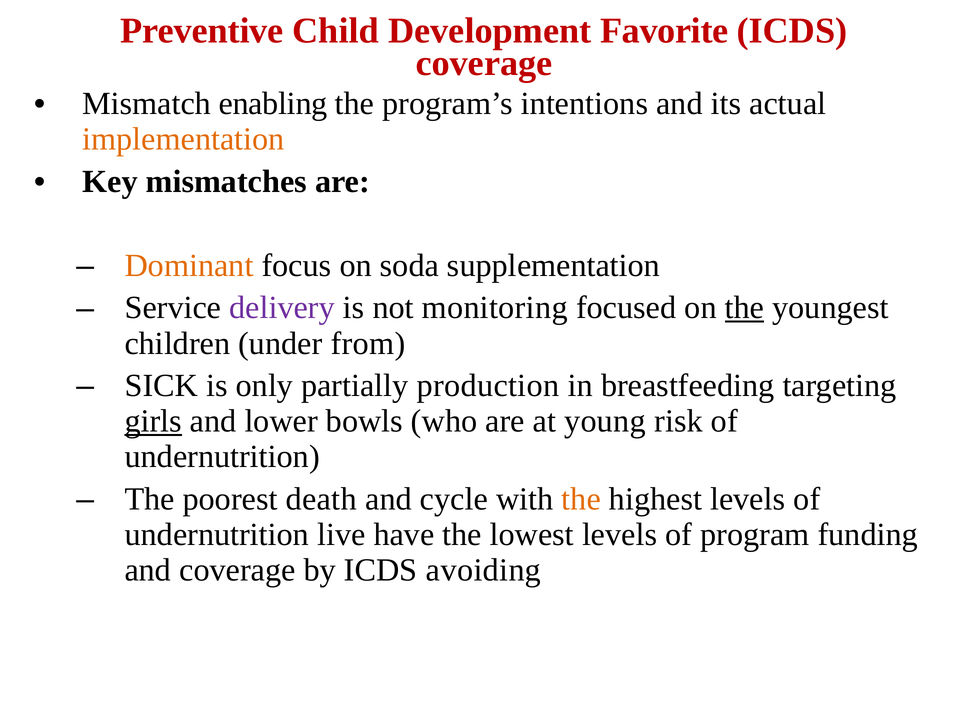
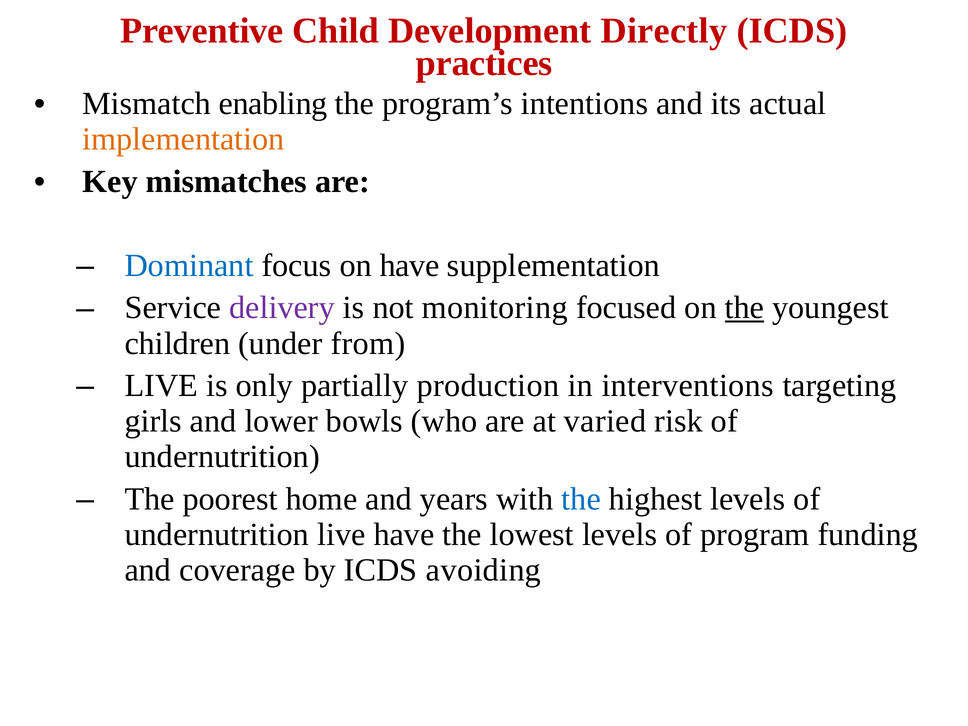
Favorite: Favorite -> Directly (664, 31)
coverage: coverage -> practices (484, 63)
Dominant colour: orange -> blue (189, 266)
on soda: soda -> have (410, 266)
SICK: SICK -> LIVE (161, 386)
breastfeeding: breastfeeding -> interventions (688, 386)
girls underline: present -> none (153, 421)
young: young -> varied (605, 421)
death: death -> home (322, 499)
cycle: cycle -> years (454, 499)
the colour: orange -> blue (581, 499)
